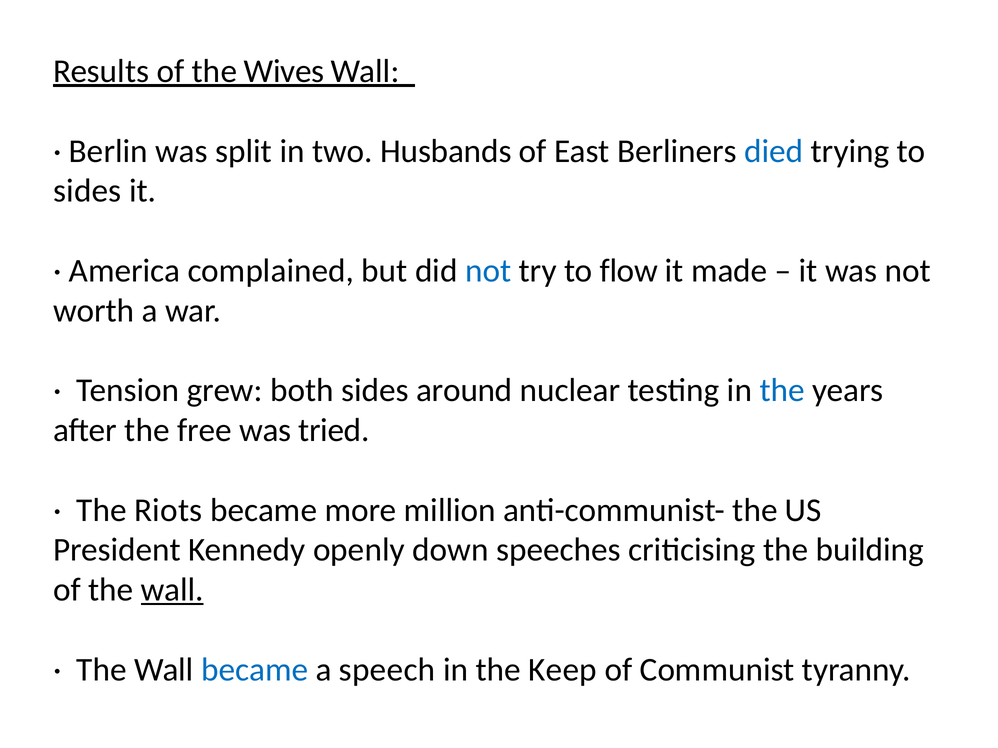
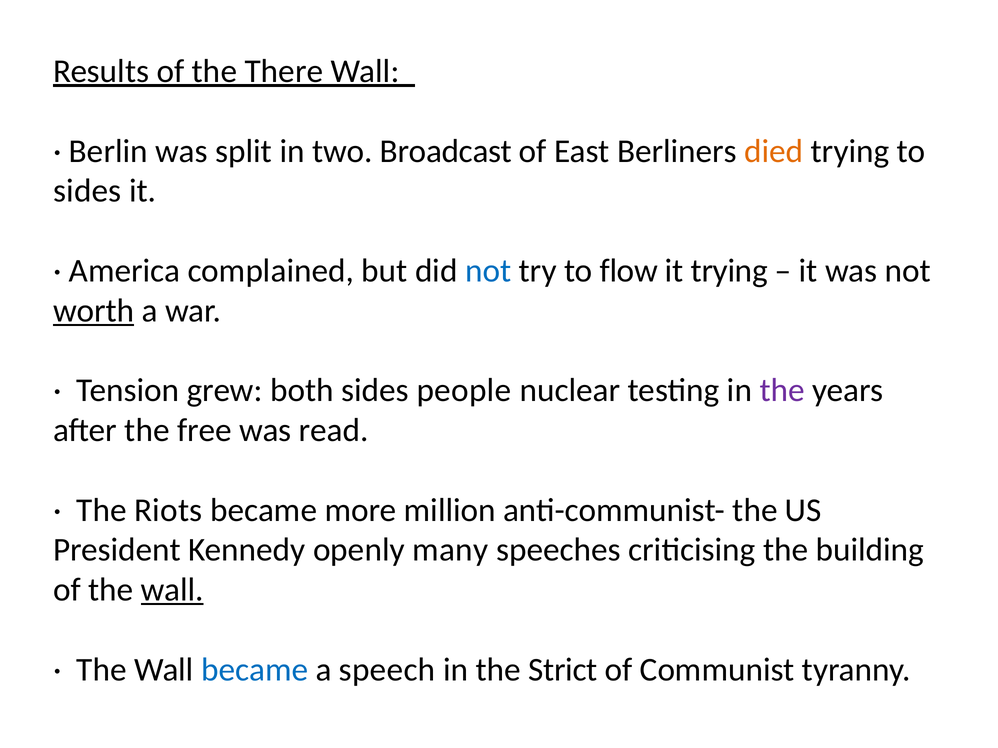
Wives: Wives -> There (284, 71)
Husbands: Husbands -> Broadcast (446, 151)
died colour: blue -> orange (774, 151)
it made: made -> trying (729, 271)
worth underline: none -> present (94, 311)
around: around -> people (464, 391)
the colour: blue -> purple (782, 391)
tried: tried -> read (334, 431)
down: down -> many (450, 550)
Keep: Keep -> Strict (563, 670)
